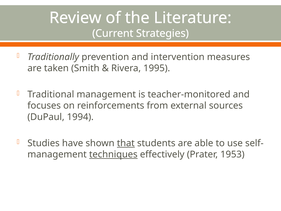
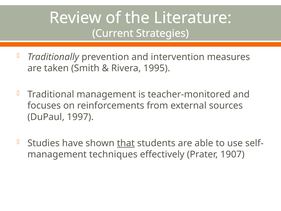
1994: 1994 -> 1997 (80, 117)
techniques underline: present -> none (113, 154)
1953: 1953 -> 1907 (232, 154)
